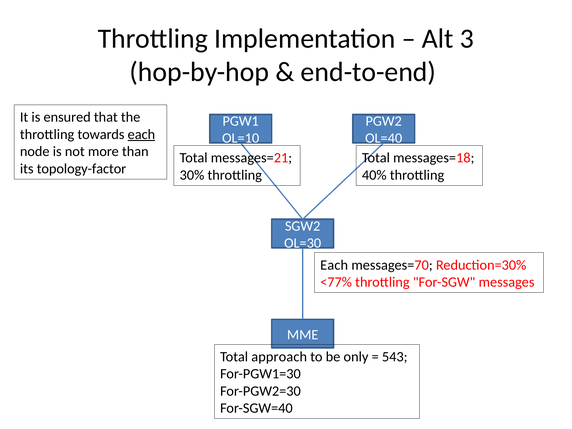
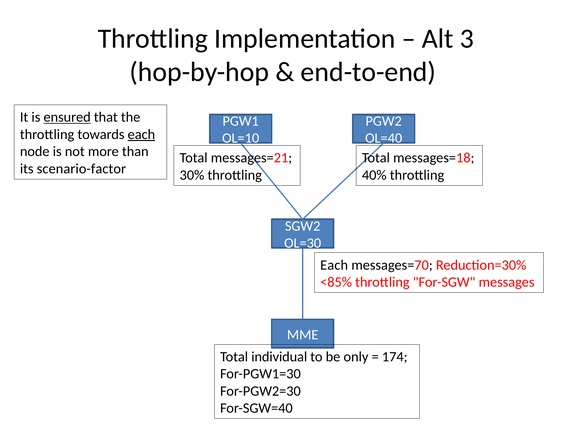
ensured underline: none -> present (67, 117)
topology-factor: topology-factor -> scenario-factor (81, 169)
<77%: <77% -> <85% (336, 282)
approach: approach -> individual (279, 357)
543: 543 -> 174 (395, 357)
